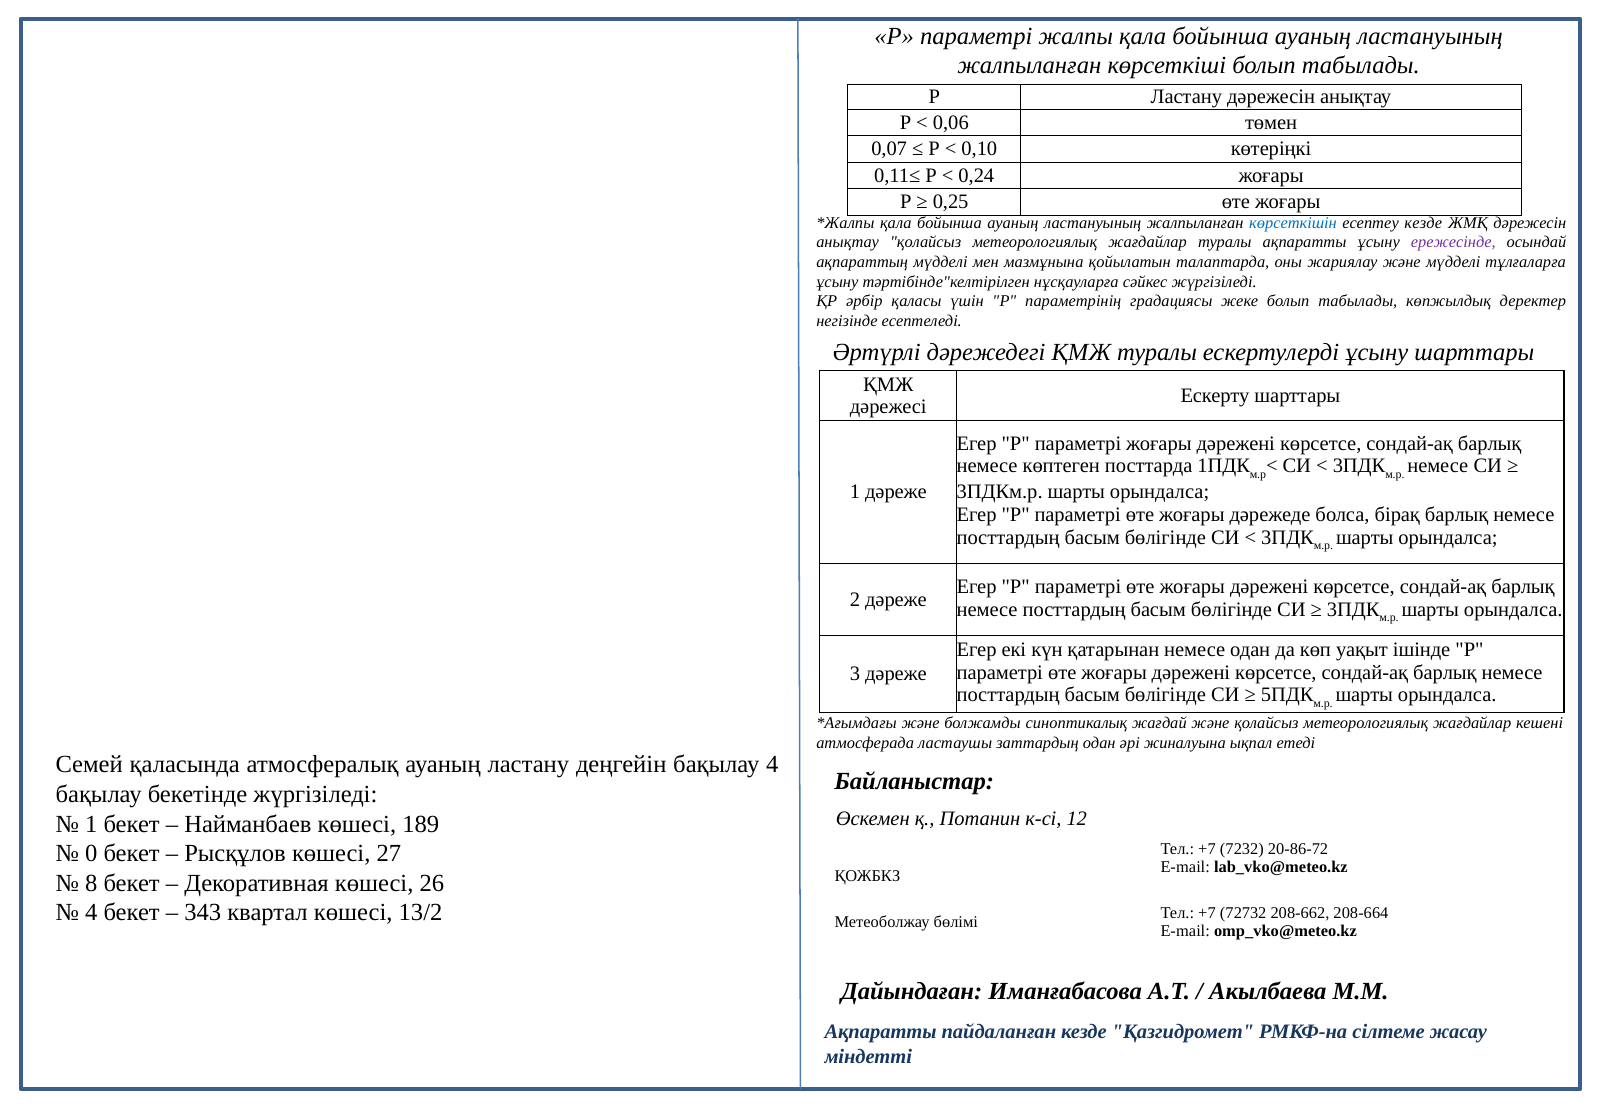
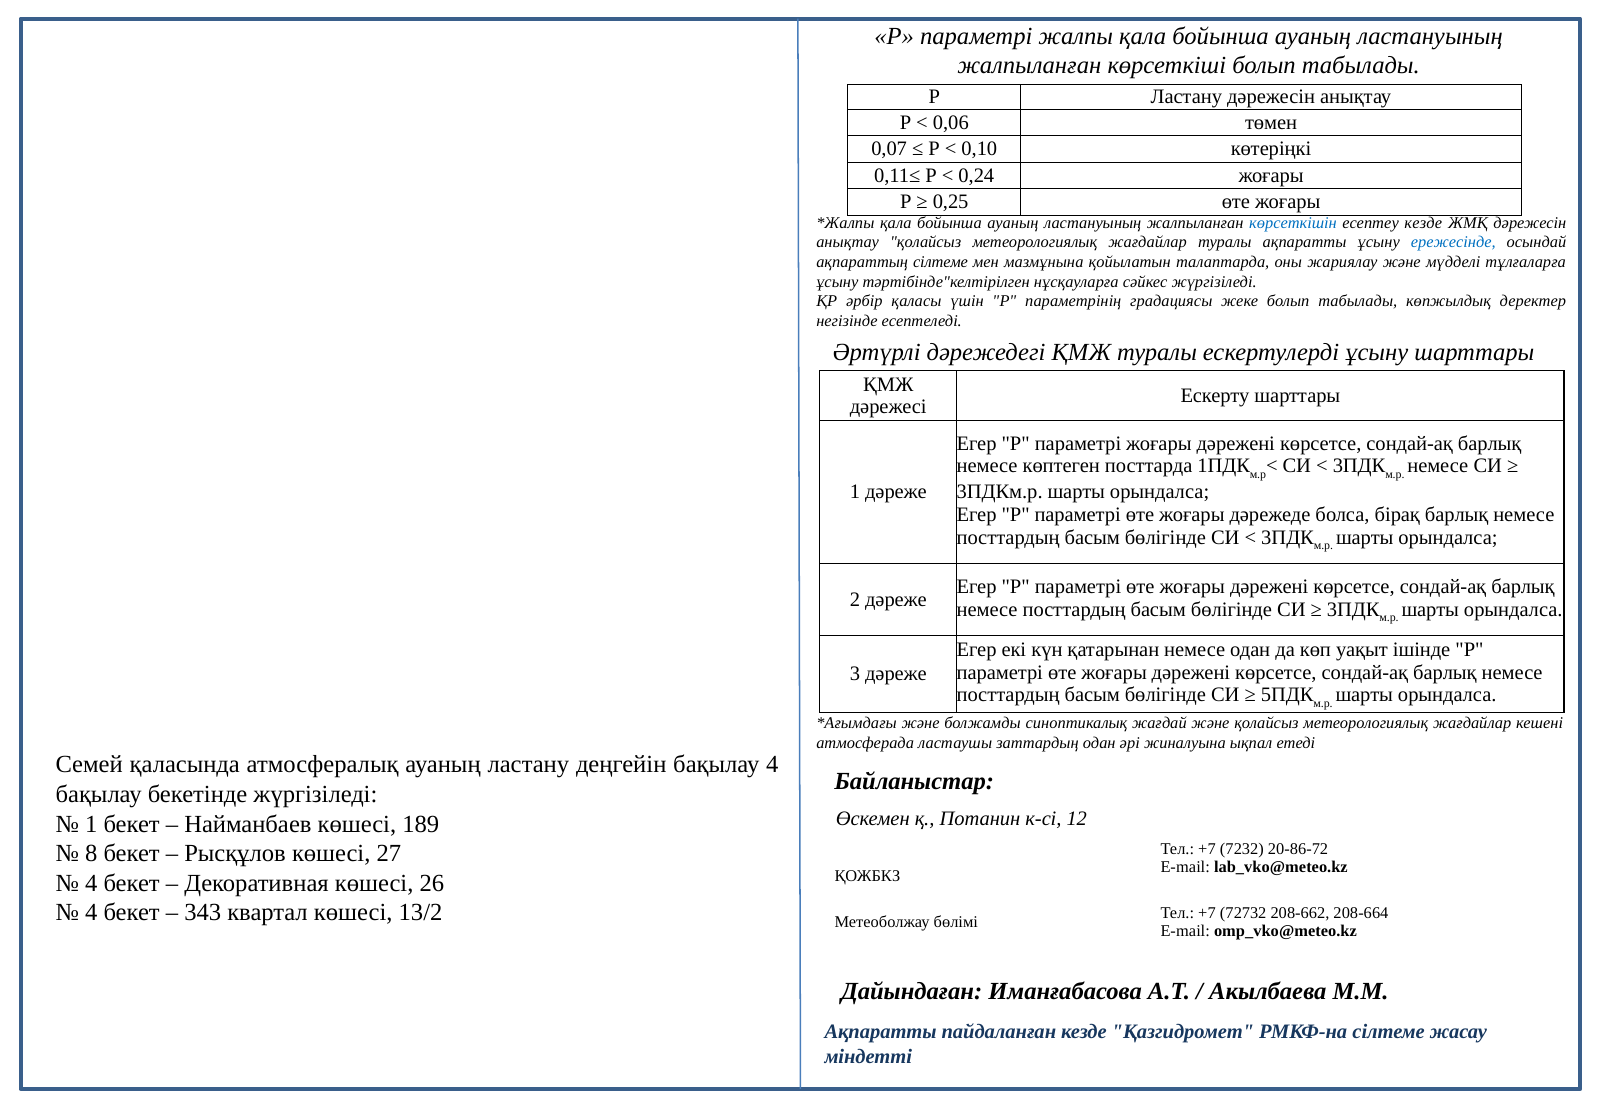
ережесінде colour: purple -> blue (1453, 242)
ақпараттың мүдделі: мүдделі -> сілтеме (941, 262)
0: 0 -> 8 (91, 854)
8: 8 -> 4 (91, 883)
